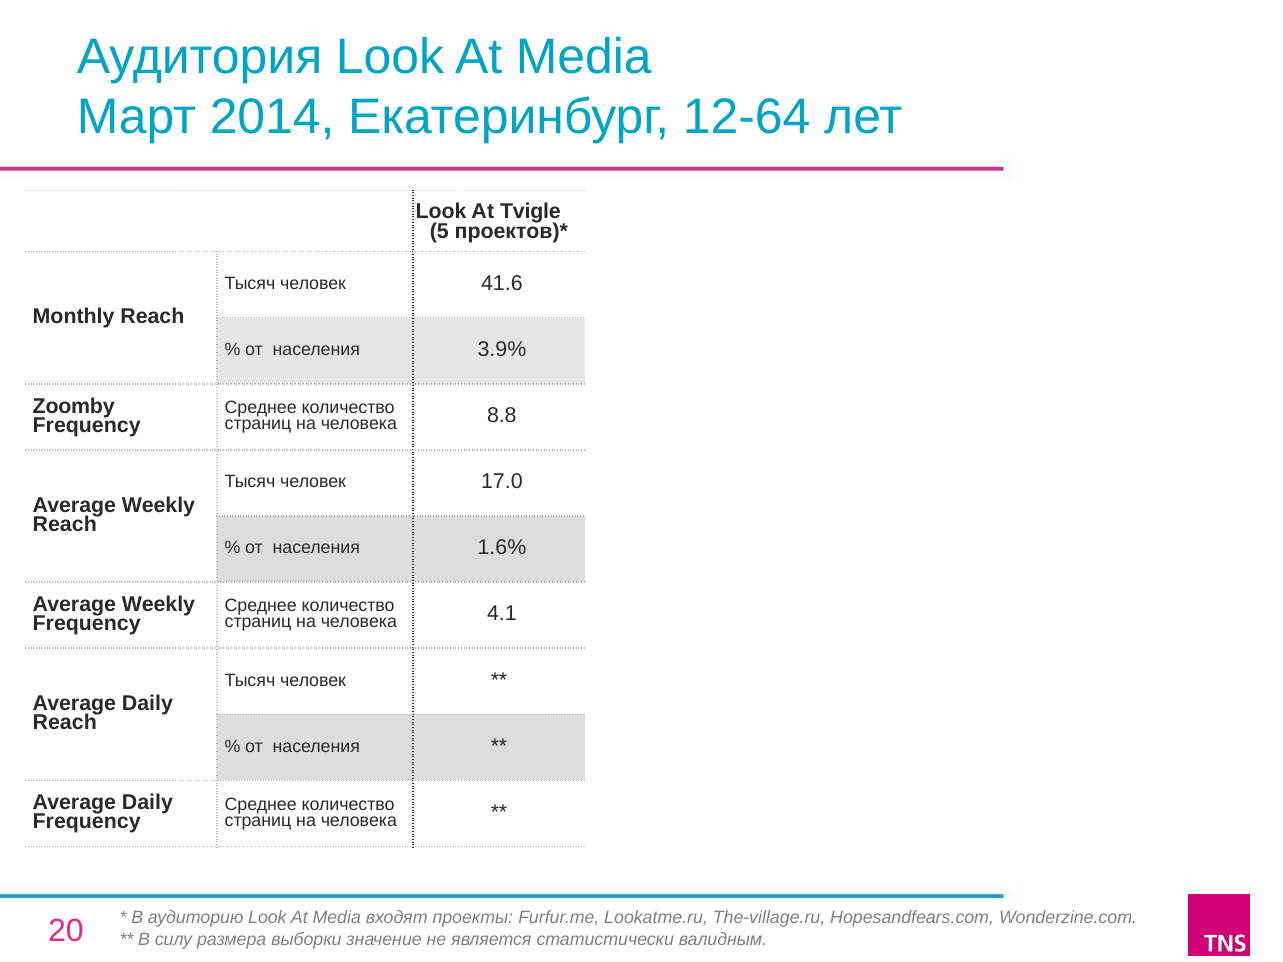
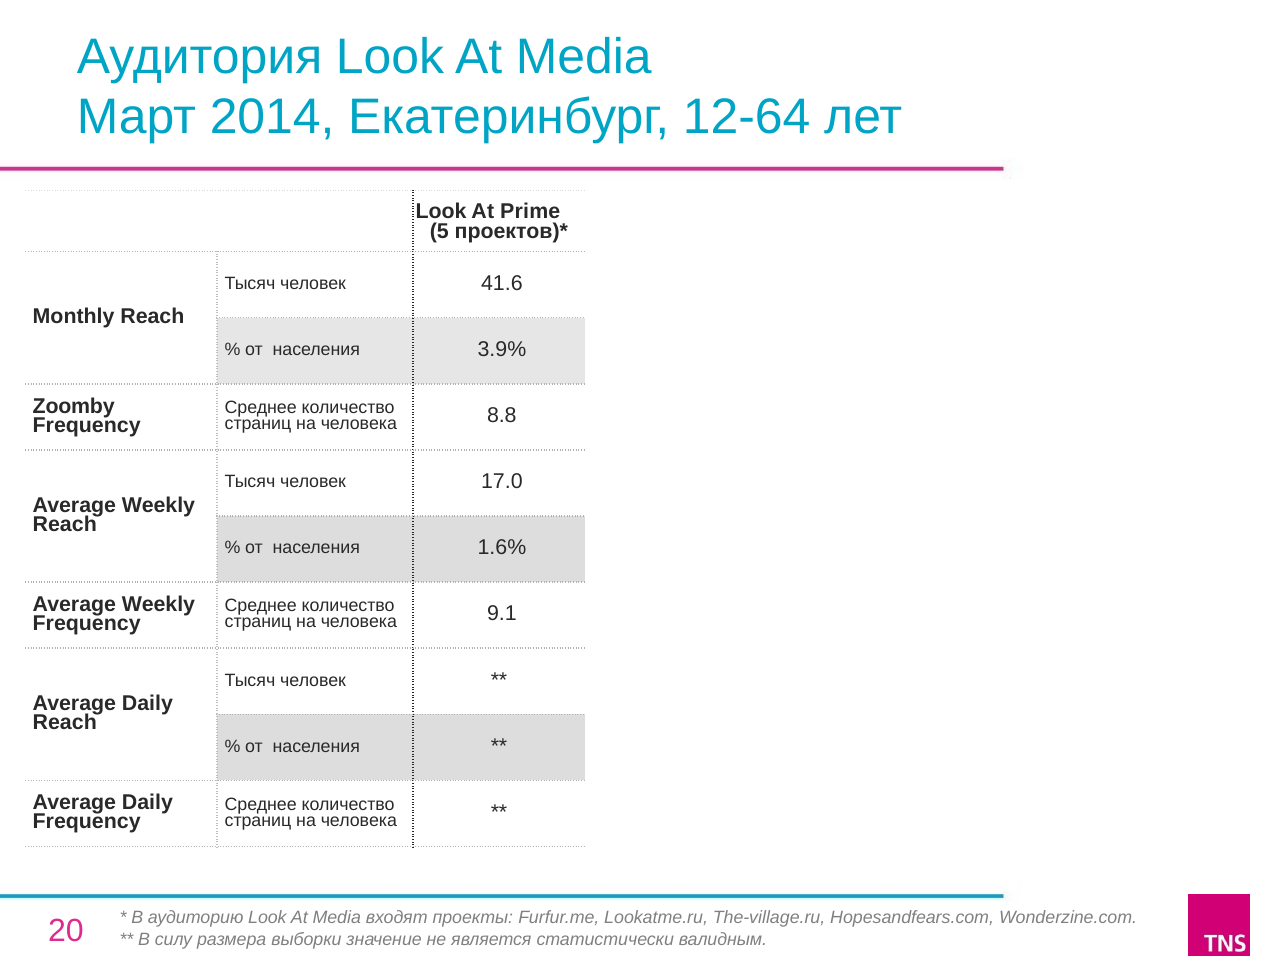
Tvigle: Tvigle -> Prime (530, 212)
4.1: 4.1 -> 9.1 (502, 614)
